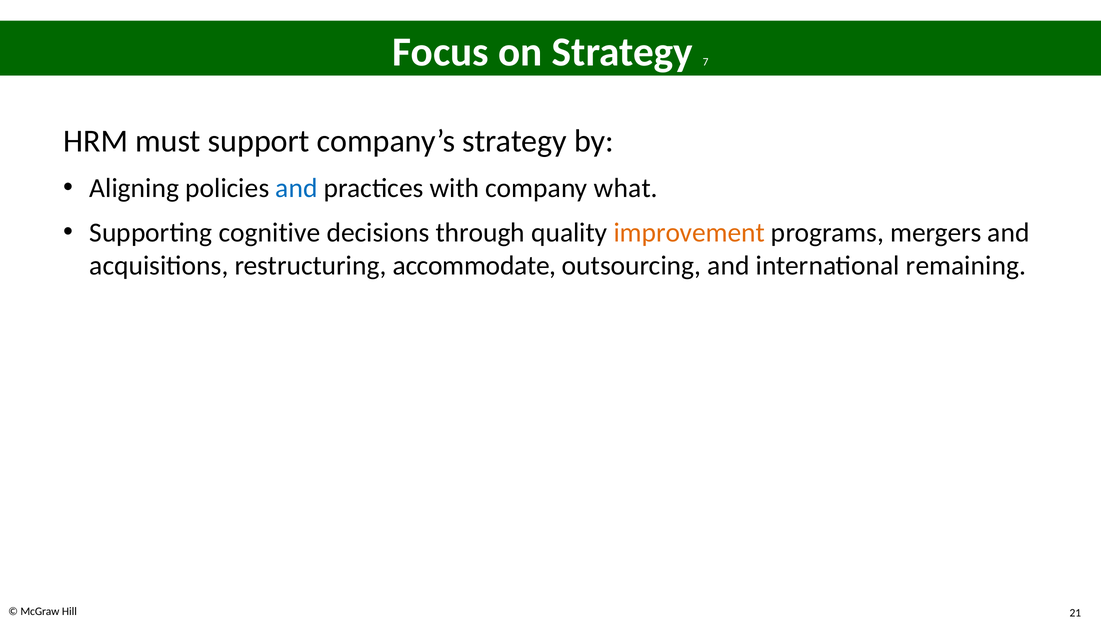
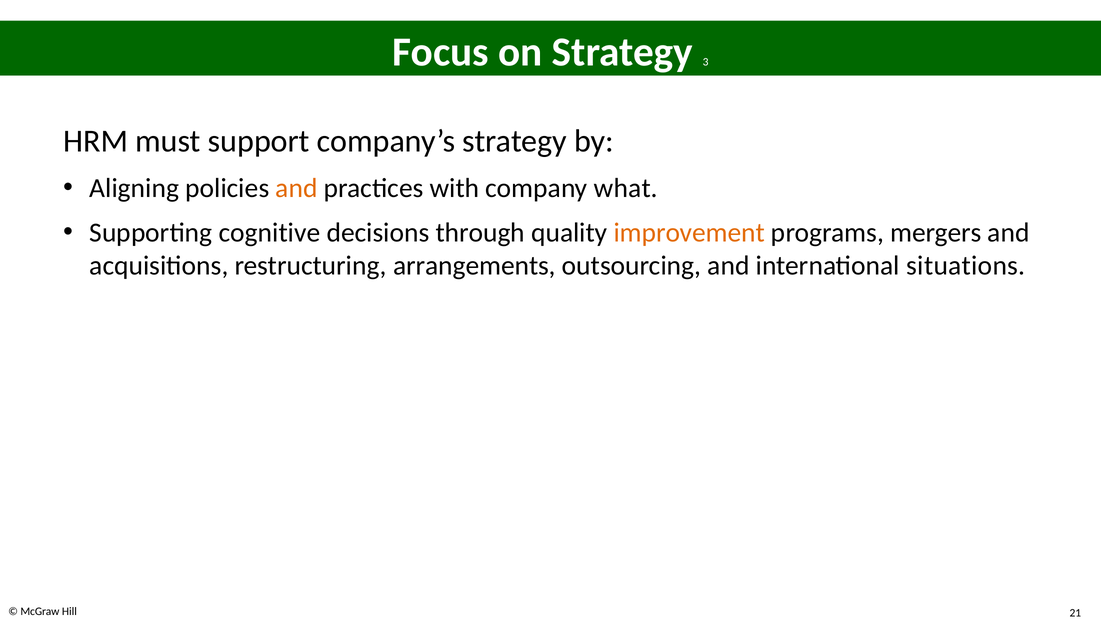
7: 7 -> 3 (706, 62)
and colour: blue -> orange (296, 188)
accommodate: accommodate -> arrangements (474, 266)
remaining: remaining -> situations (966, 266)
